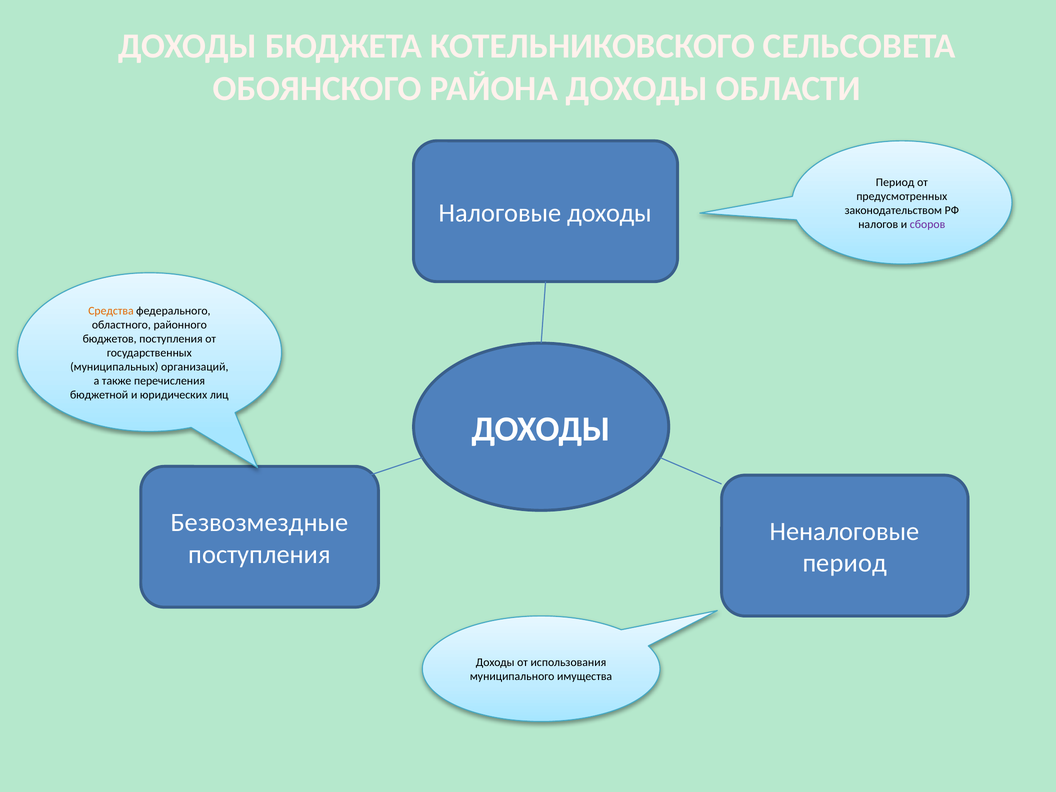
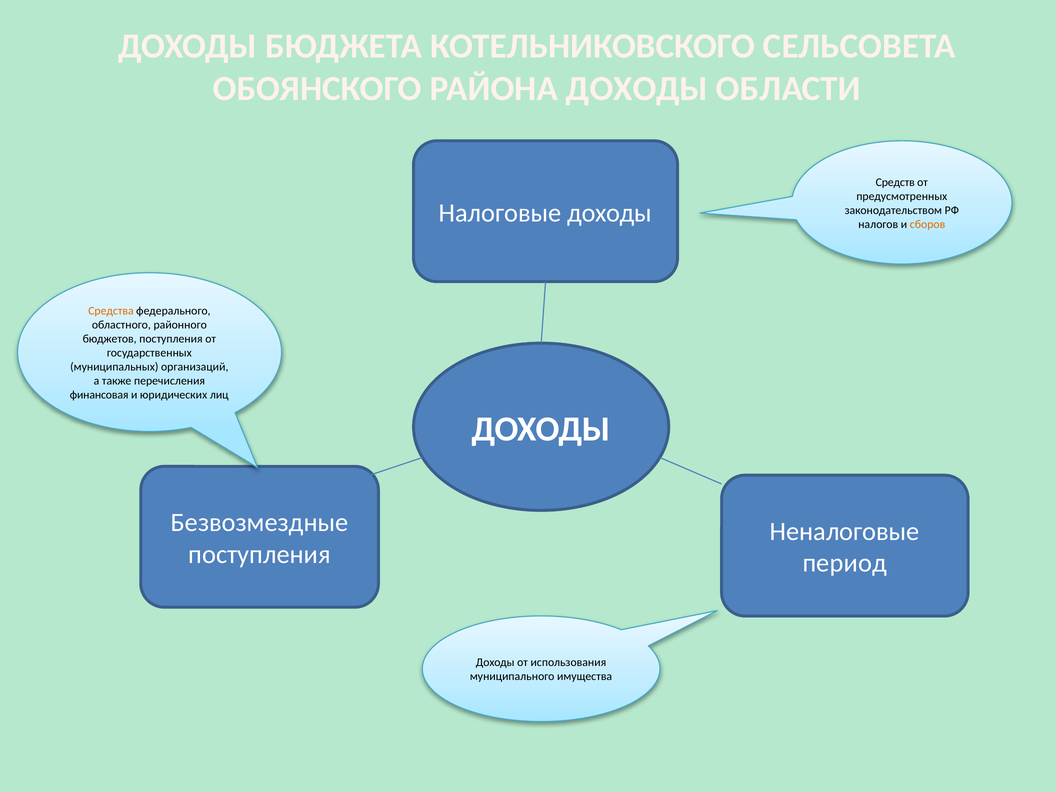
Период: Период -> Средств (895, 182)
сборов colour: purple -> orange (928, 224)
бюджетной: бюджетной -> финансовая (99, 395)
